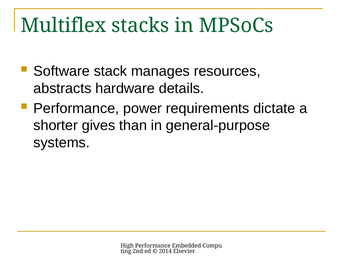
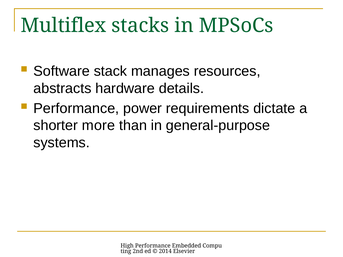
gives: gives -> more (98, 126)
